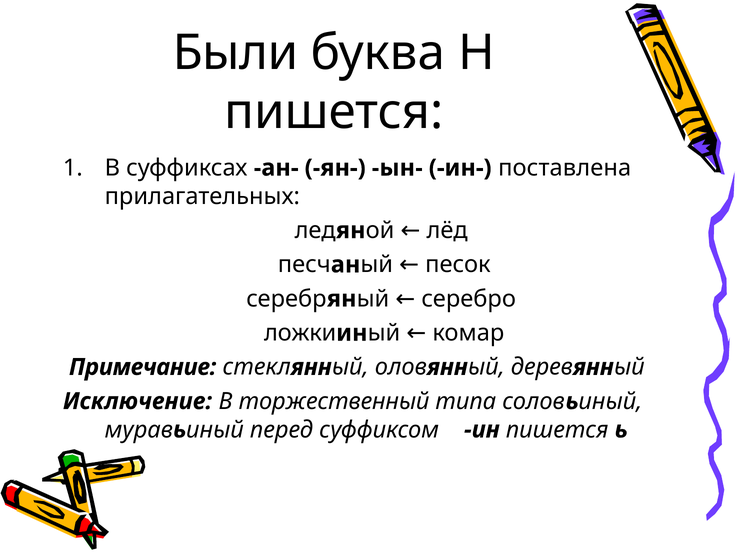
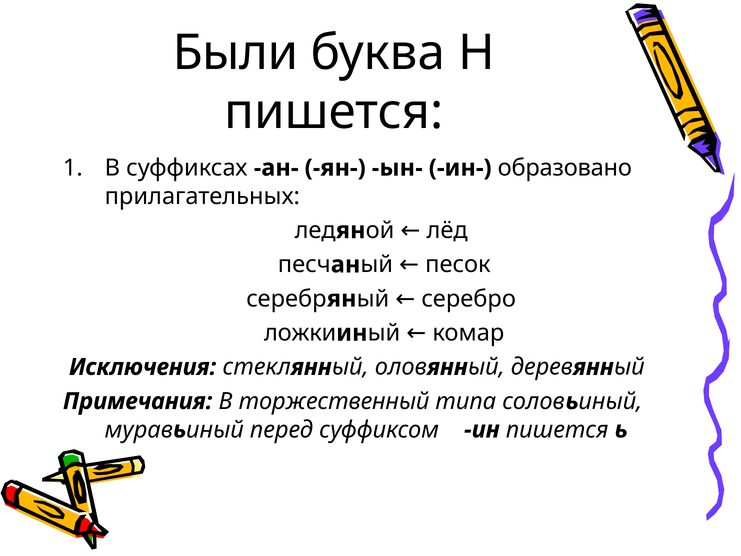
поставлена: поставлена -> образовано (565, 168)
Примечание: Примечание -> Исключения (143, 367)
Исключение: Исключение -> Примечания (138, 401)
